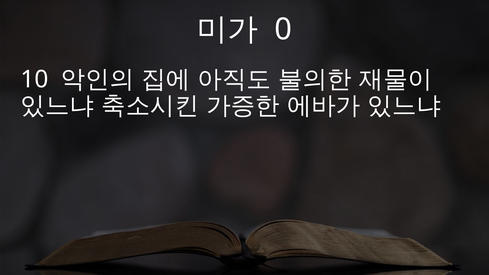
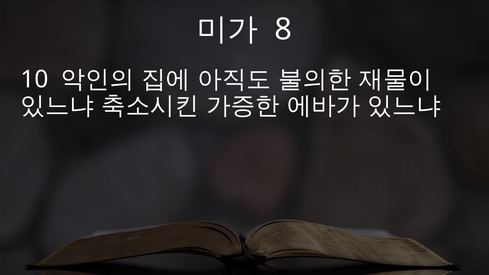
0: 0 -> 8 (283, 29)
